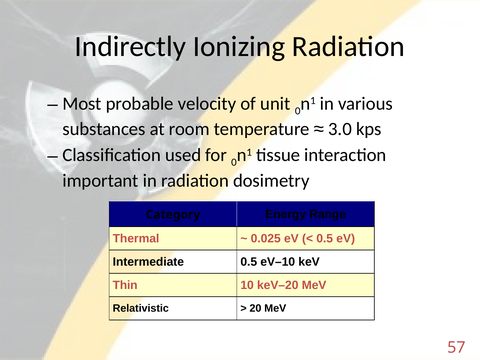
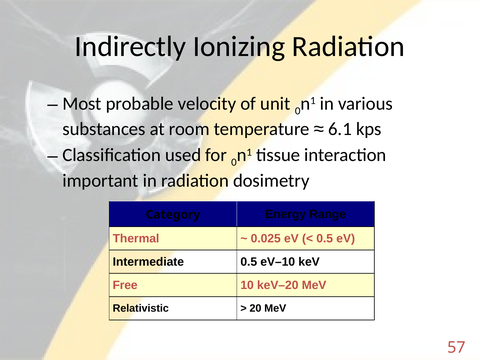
3.0: 3.0 -> 6.1 (340, 129)
Thin: Thin -> Free (125, 285)
